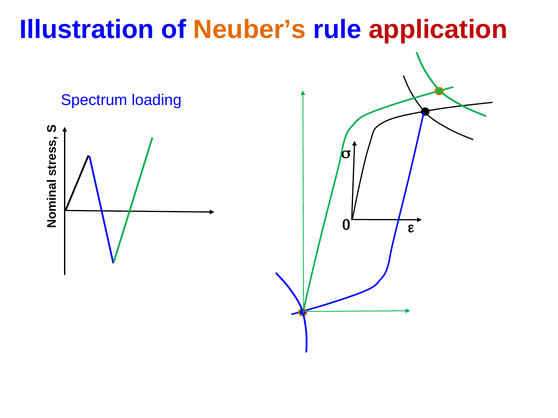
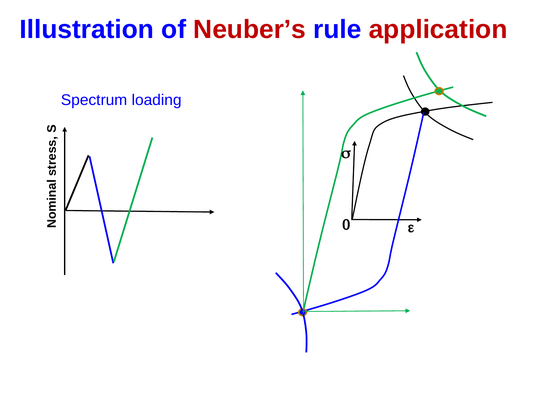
Neuber’s colour: orange -> red (250, 30)
